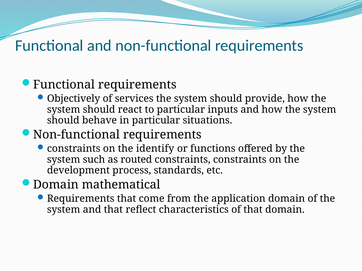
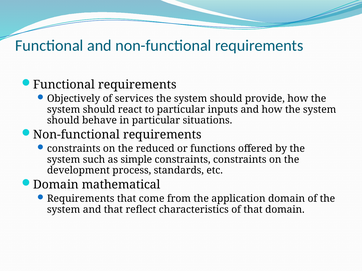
identify: identify -> reduced (155, 149)
routed: routed -> simple (136, 160)
